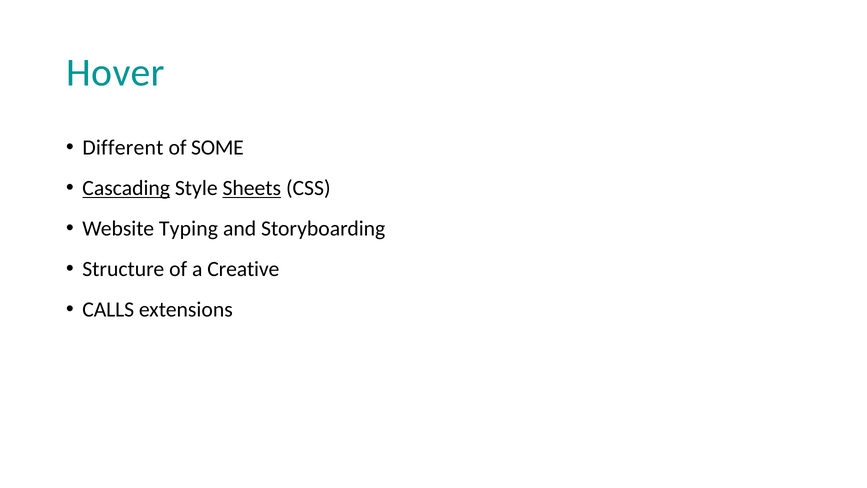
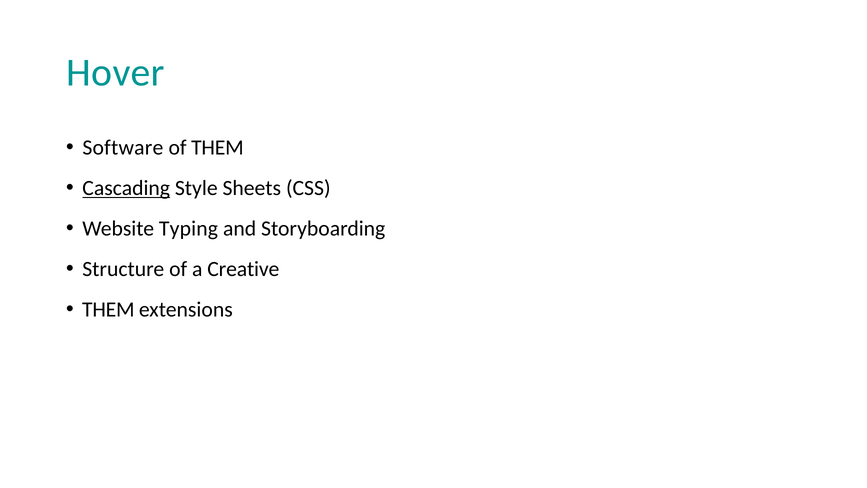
Different: Different -> Software (123, 148)
of SOME: SOME -> THEM (217, 148)
Sheets underline: present -> none (252, 188)
CALLS: CALLS -> THEM (108, 309)
